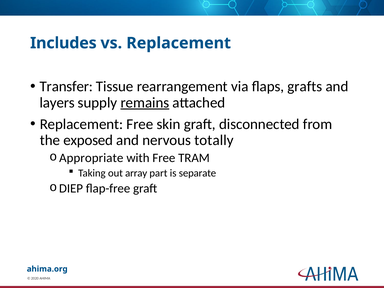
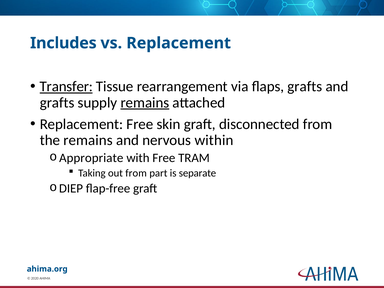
Transfer underline: none -> present (66, 87)
layers: layers -> grafts (57, 103)
the exposed: exposed -> remains (88, 140)
totally: totally -> within (214, 140)
out array: array -> from (136, 173)
